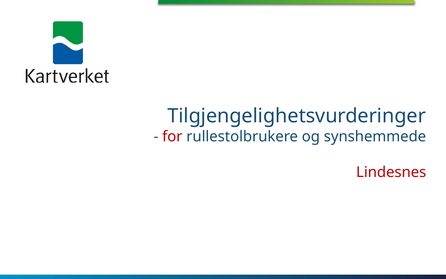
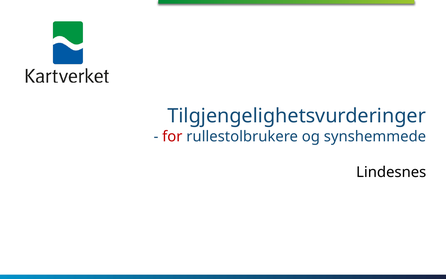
Lindesnes colour: red -> black (391, 172)
